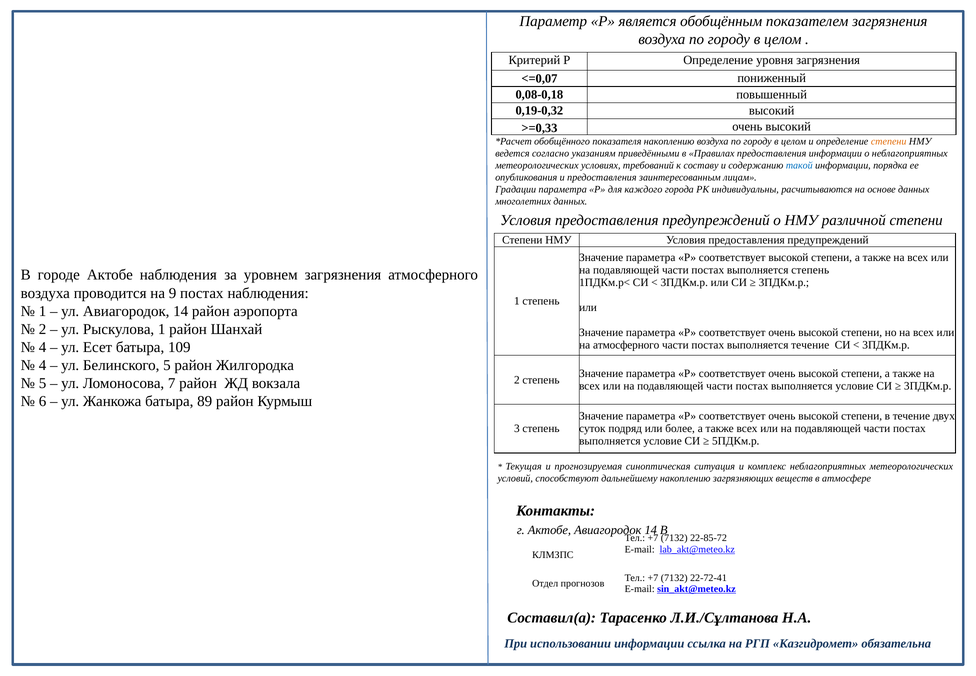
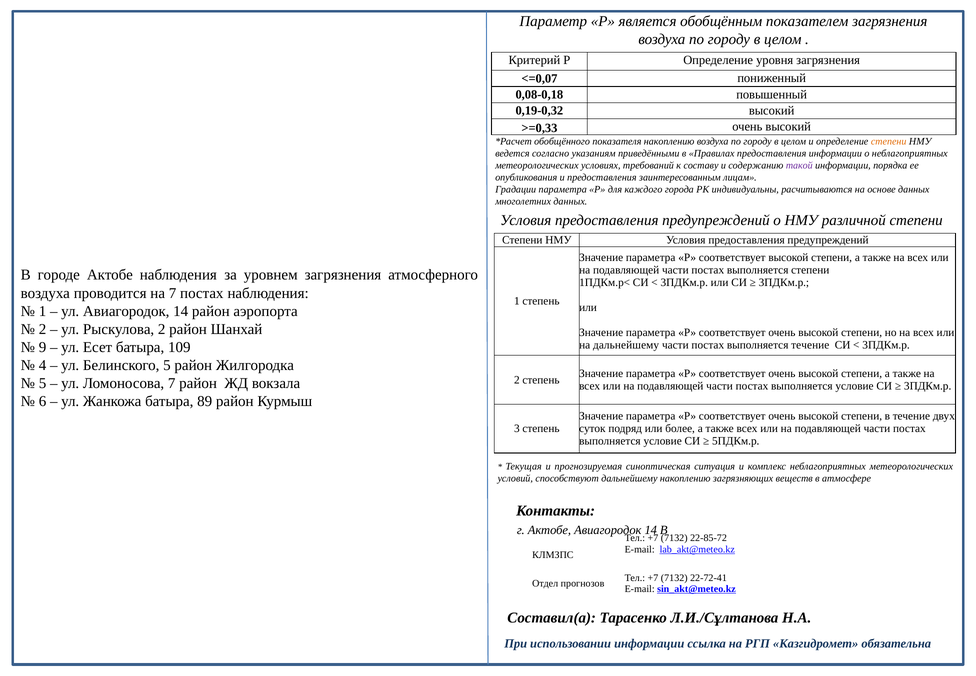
такой colour: blue -> purple (799, 166)
выполняется степень: степень -> степени (810, 270)
на 9: 9 -> 7 (173, 293)
Рыскулова 1: 1 -> 2 (162, 329)
на атмосферного: атмосферного -> дальнейшему (626, 345)
4: 4 -> 9 (43, 347)
